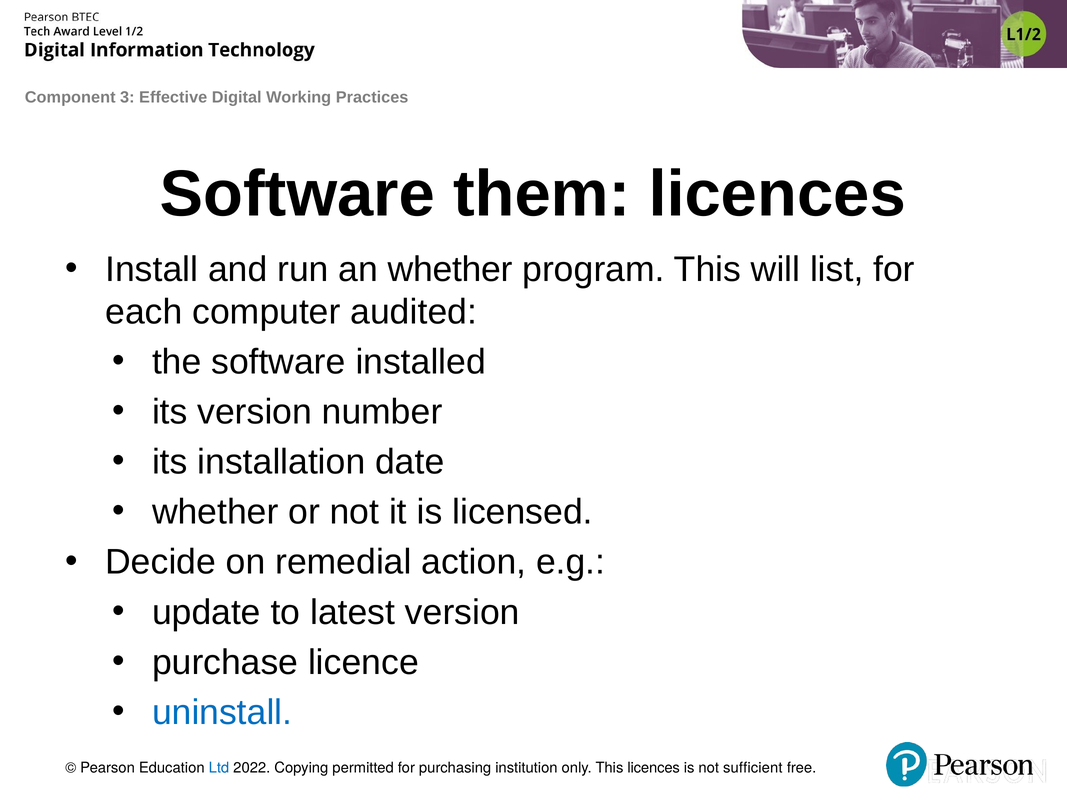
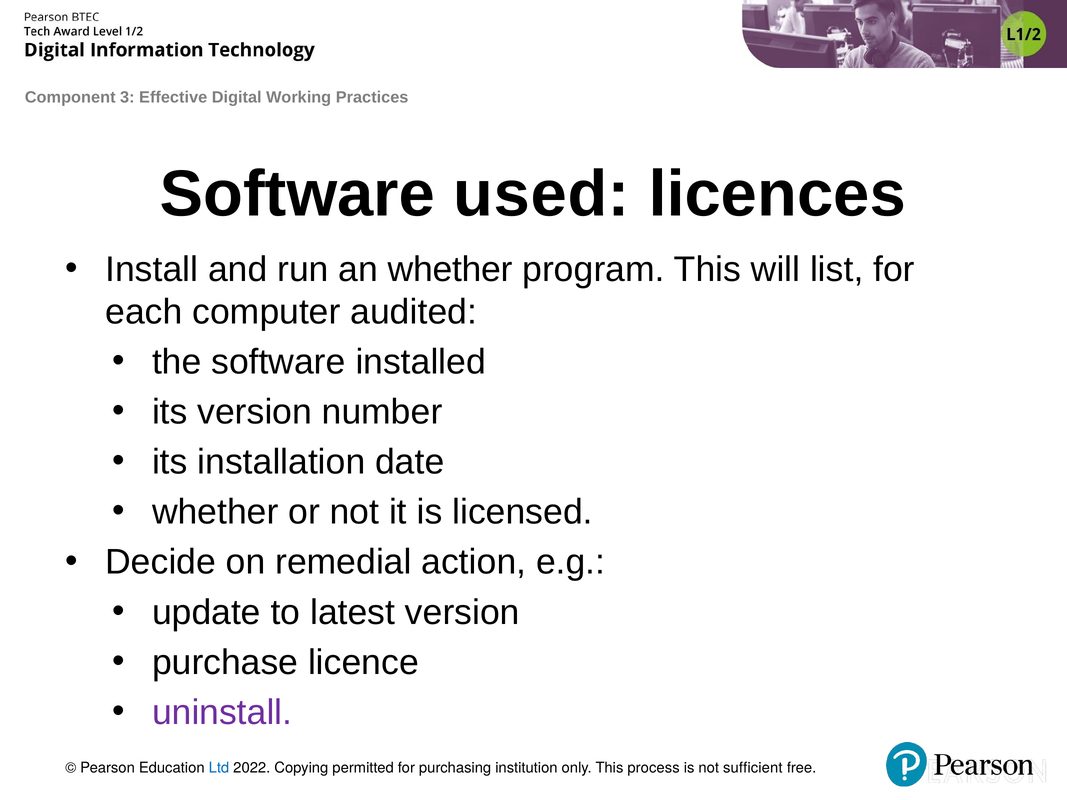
them: them -> used (542, 194)
uninstall colour: blue -> purple (222, 713)
This licences: licences -> process (654, 768)
